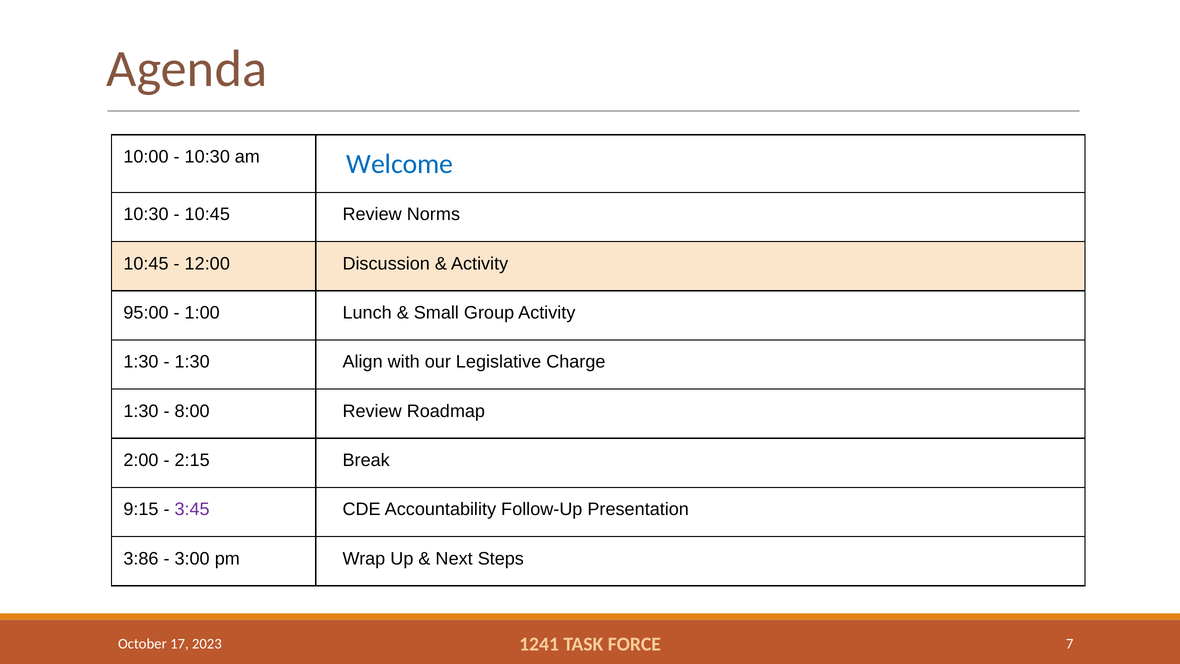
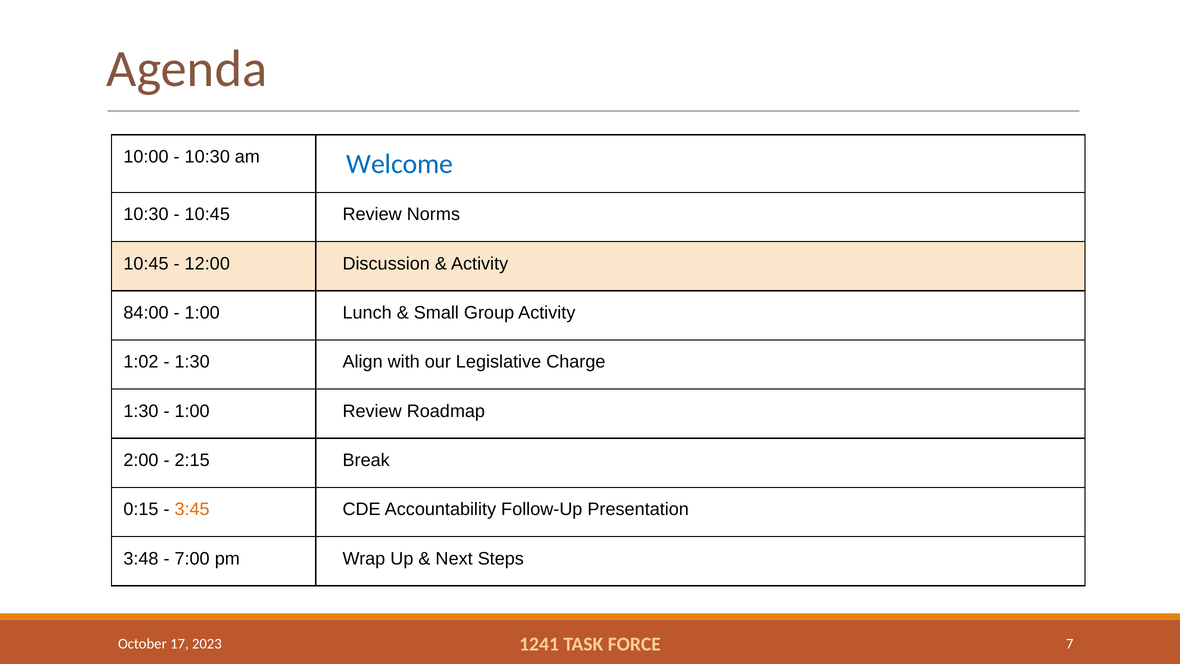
95:00: 95:00 -> 84:00 (146, 313)
1:30: 1:30 -> 1:02 (141, 362)
8:00: 8:00 -> 1:00 (192, 411)
9:15: 9:15 -> 0:15 (141, 509)
3:45 colour: purple -> orange (192, 509)
3:86: 3:86 -> 3:48 (141, 559)
3:00: 3:00 -> 7:00 (192, 559)
